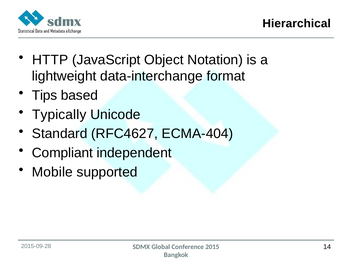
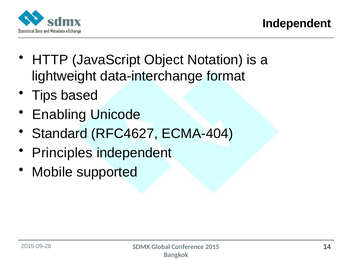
Hierarchical: Hierarchical -> Independent (297, 24)
Typically: Typically -> Enabling (59, 115)
Compliant: Compliant -> Principles (62, 153)
